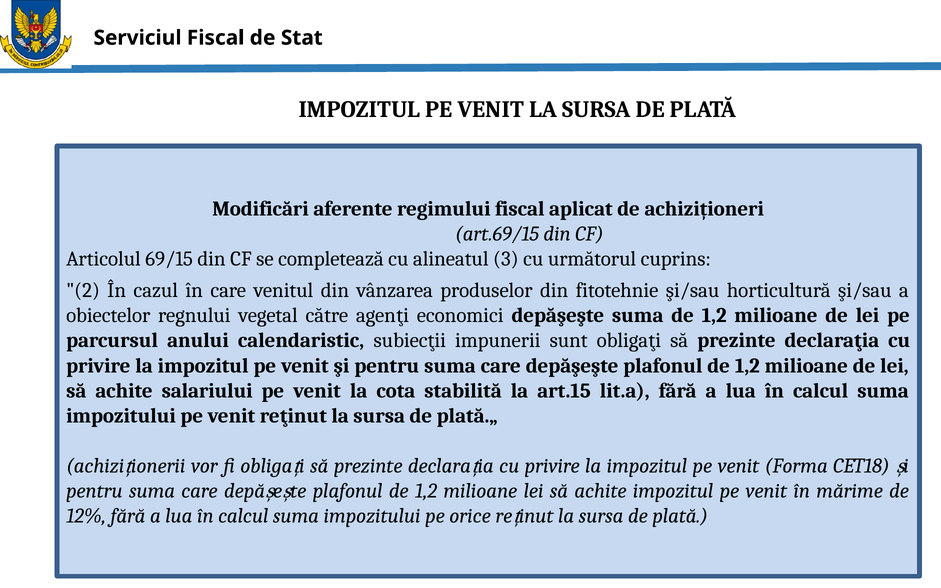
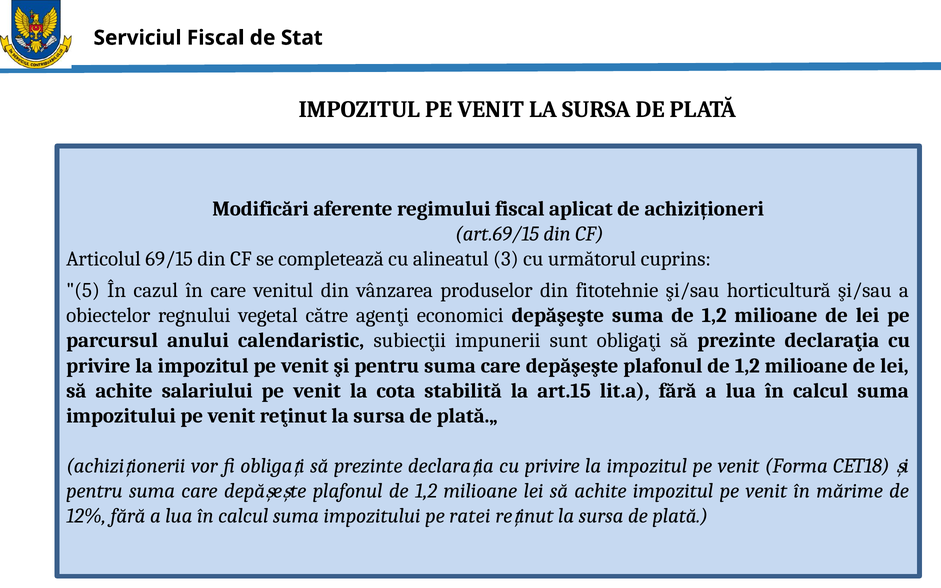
2: 2 -> 5 (83, 290)
orice: orice -> ratei (470, 516)
